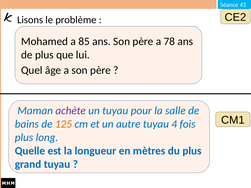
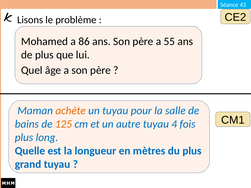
85: 85 -> 86 (84, 42)
78: 78 -> 55 (169, 42)
achète colour: purple -> orange (71, 111)
